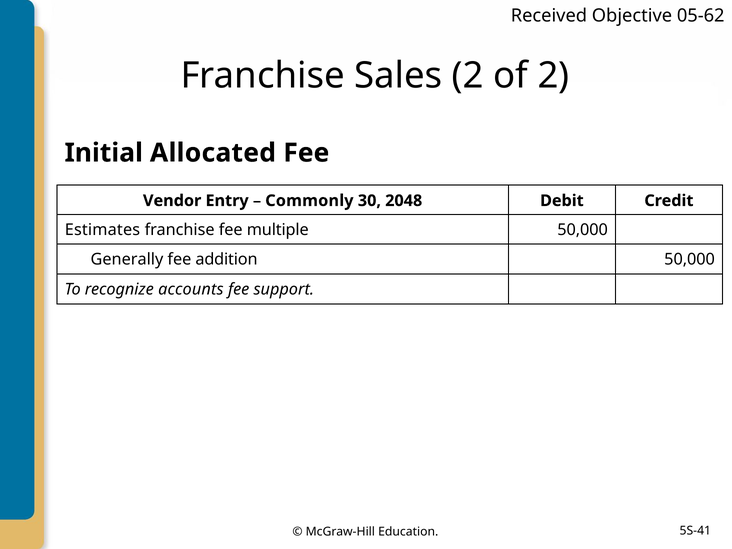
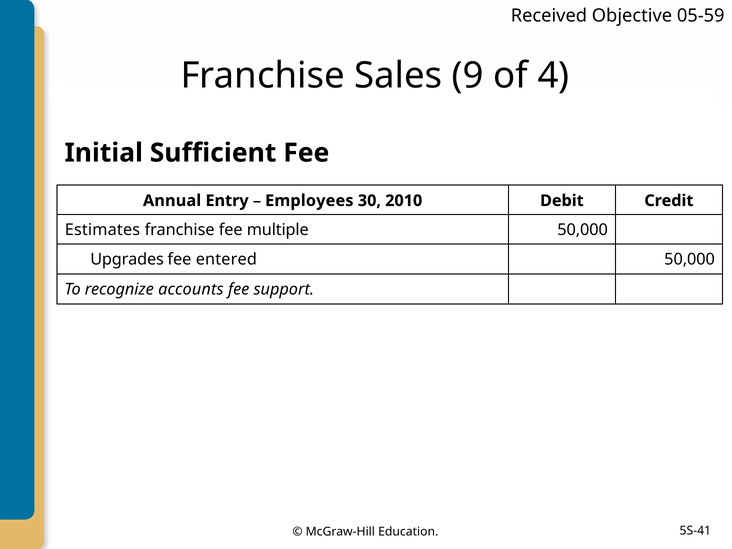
05-62: 05-62 -> 05-59 (701, 16)
Sales 2: 2 -> 9 (468, 76)
of 2: 2 -> 4 (554, 76)
Allocated: Allocated -> Sufficient (213, 153)
Vendor: Vendor -> Annual (172, 201)
Commonly: Commonly -> Employees (309, 201)
2048: 2048 -> 2010 (404, 201)
Generally: Generally -> Upgrades (127, 260)
addition: addition -> entered (226, 260)
